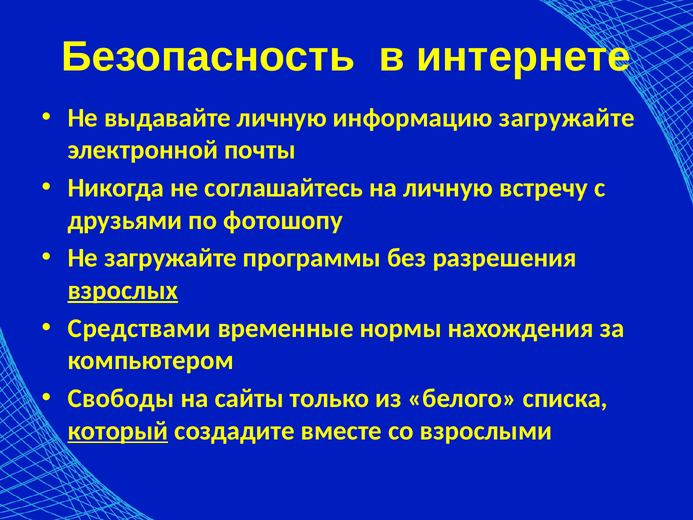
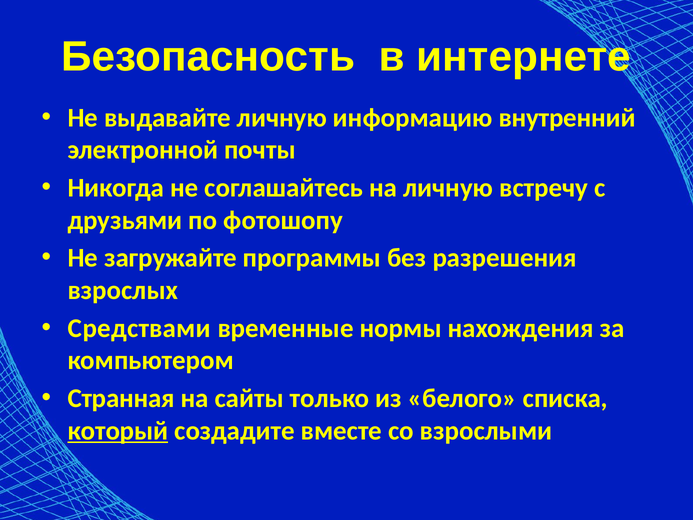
информацию загружайте: загружайте -> внутренний (567, 118)
взрослых underline: present -> none (123, 290)
Свободы: Свободы -> Странная (121, 398)
